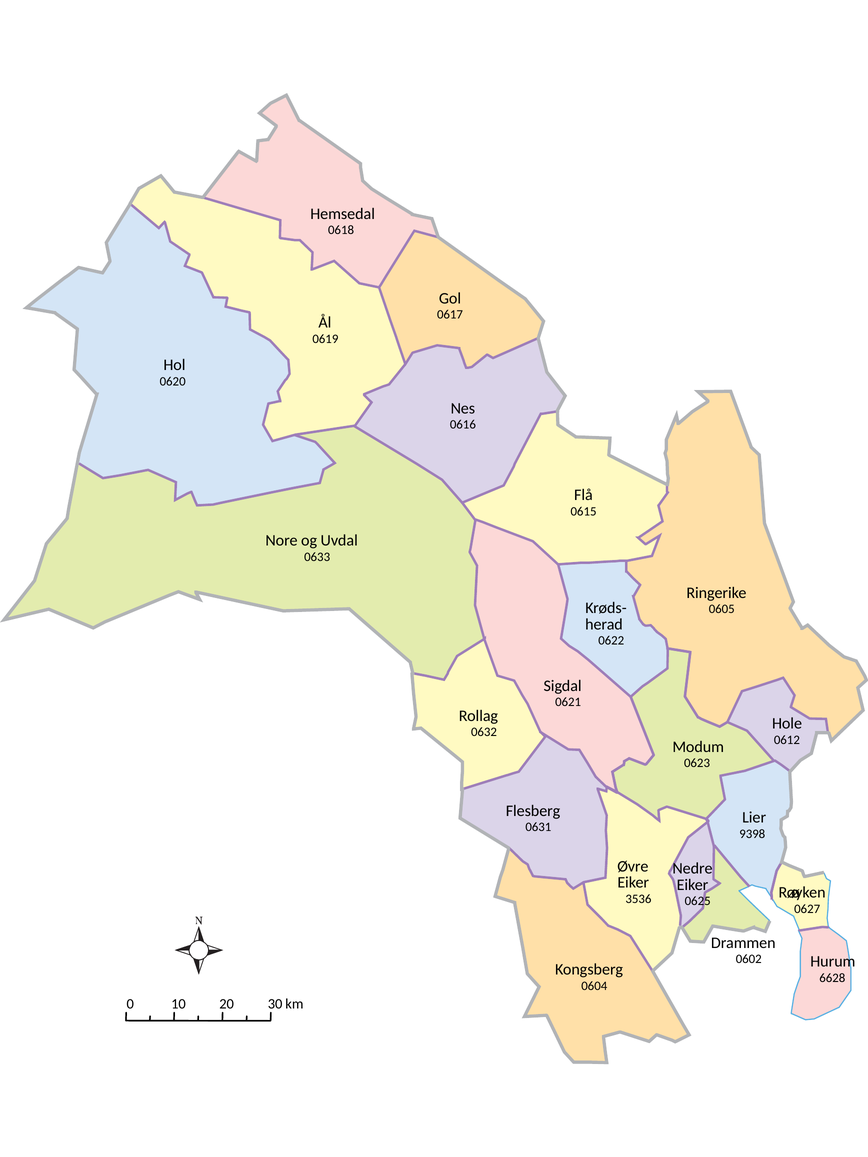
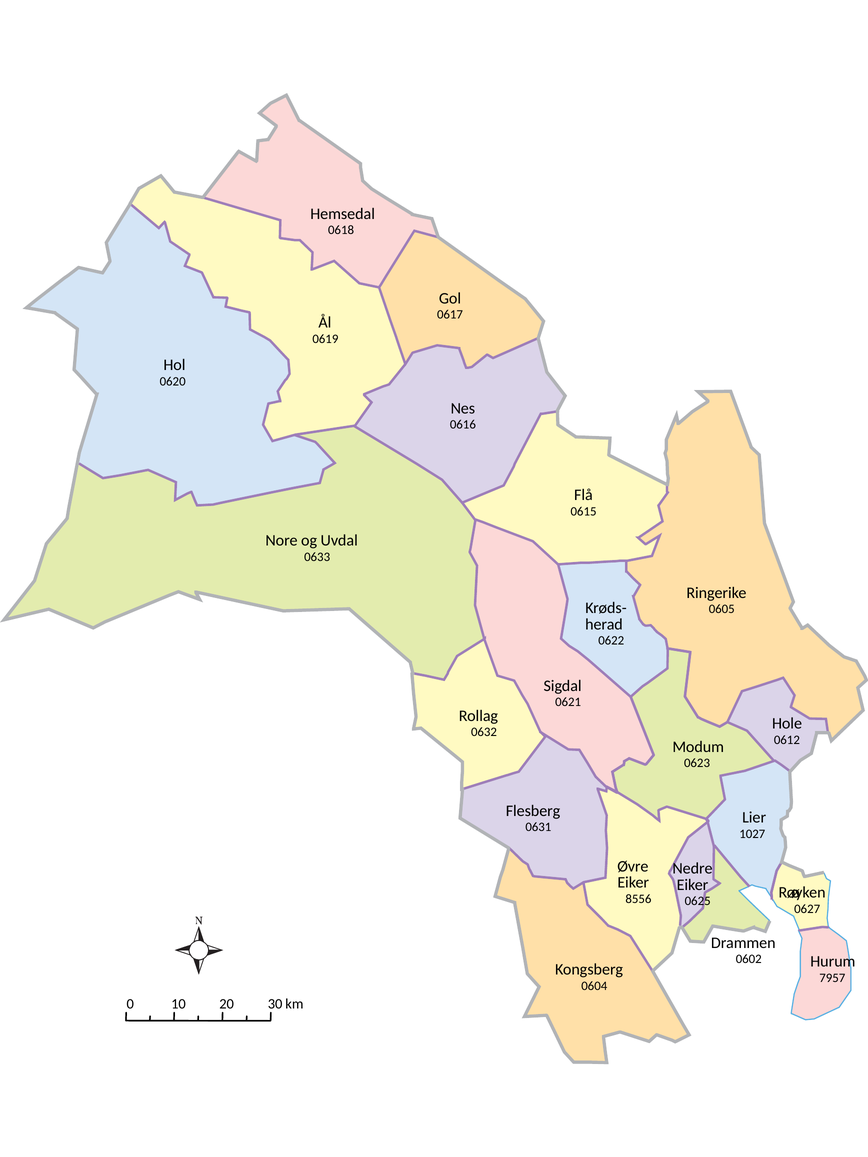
9398: 9398 -> 1027 (752, 834)
3536: 3536 -> 8556 (638, 899)
6628: 6628 -> 7957 (832, 978)
